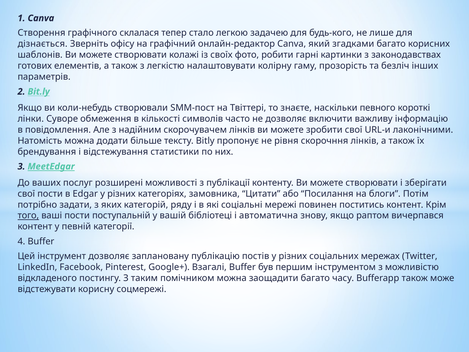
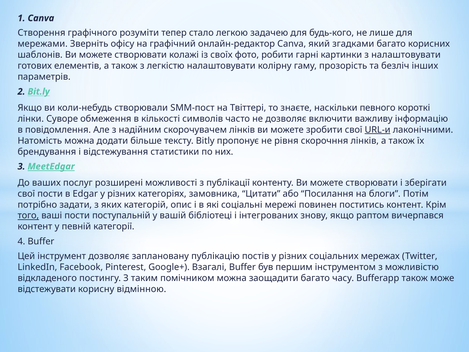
склалася: склалася -> розуміти (139, 33)
дізнається: дізнається -> мережами (43, 44)
з законодавствах: законодавствах -> налаштовувати (406, 55)
URL-и underline: none -> present (378, 130)
ряду: ряду -> опис (181, 205)
автоматична: автоматична -> інтегрованих (269, 215)
соцмережі: соцмережі -> відмінною (141, 289)
